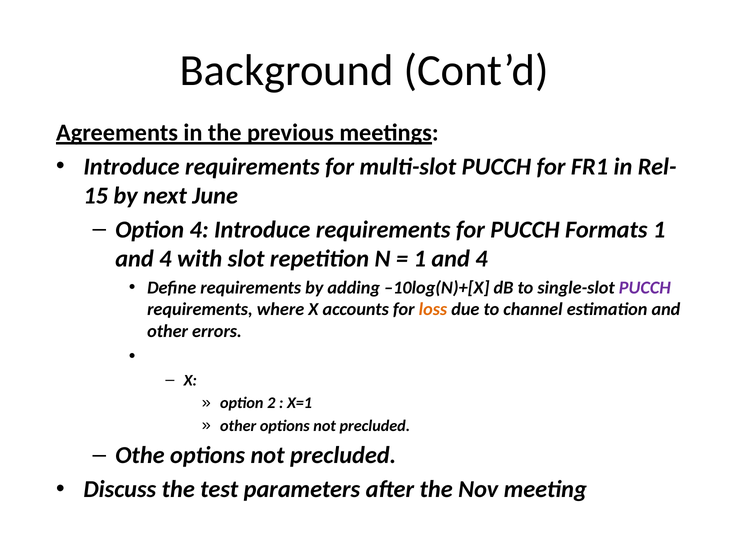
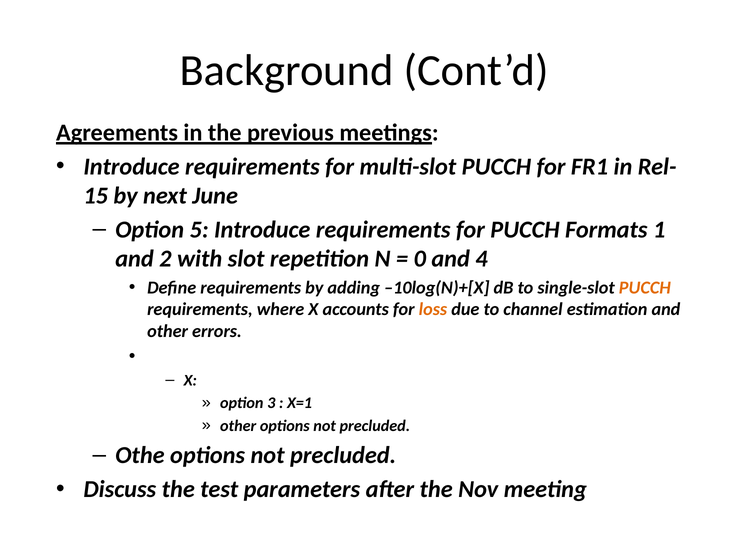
Option 4: 4 -> 5 (199, 230)
4: 4 -> 2 (165, 259)
1: 1 -> 0 (420, 259)
PUCCH colour: purple -> orange (645, 288)
2: 2 -> 3 (271, 404)
